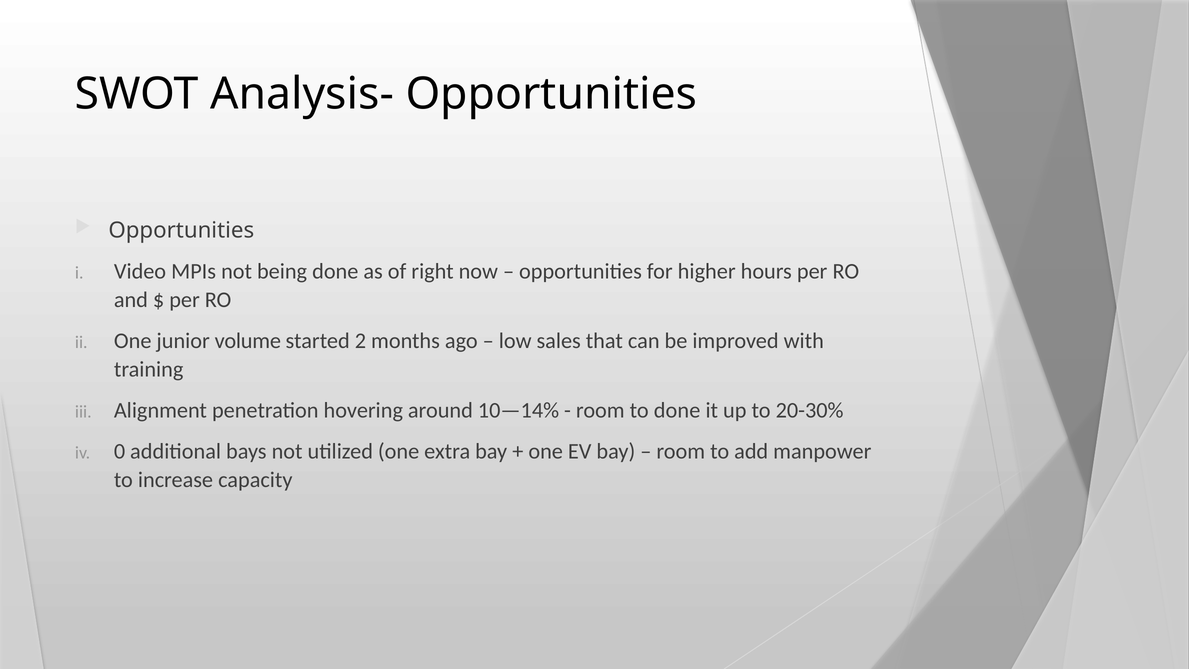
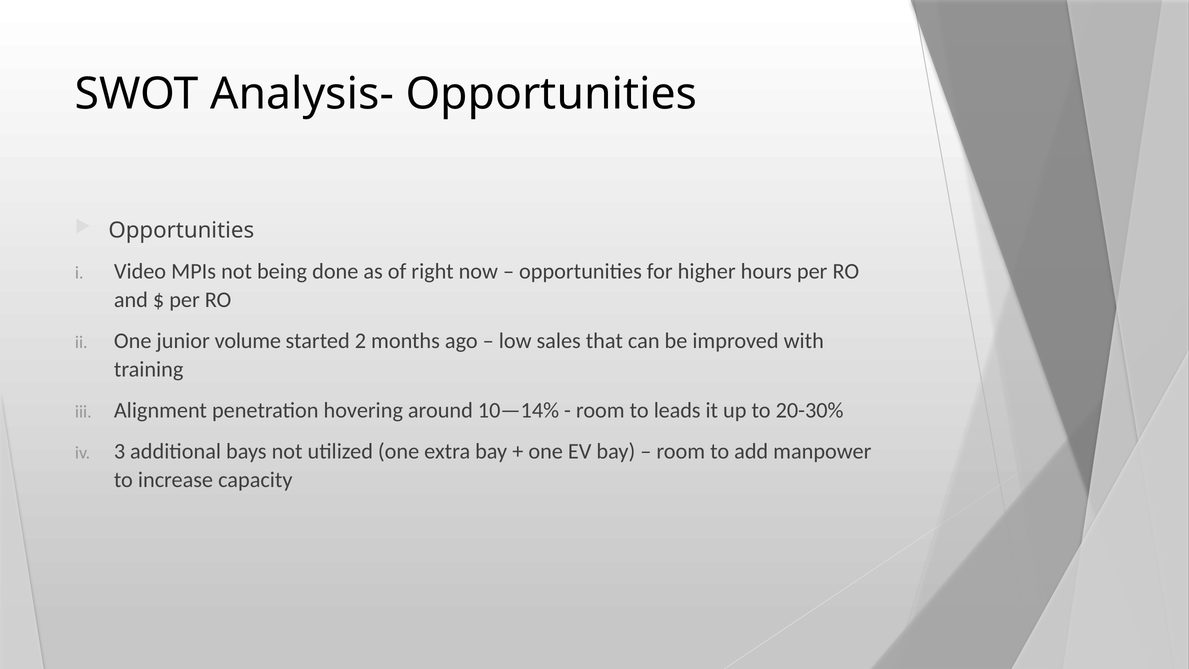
to done: done -> leads (677, 410)
0: 0 -> 3 (120, 451)
